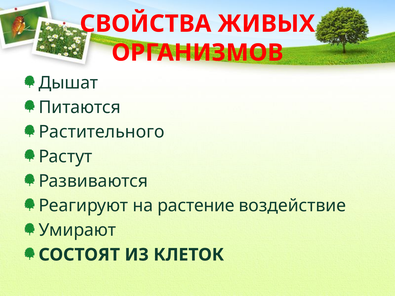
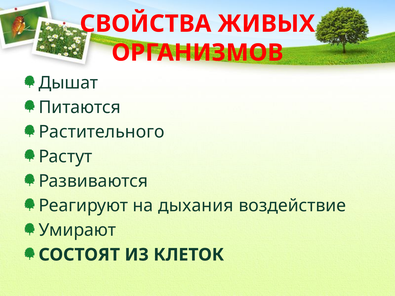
растение: растение -> дыхания (196, 206)
